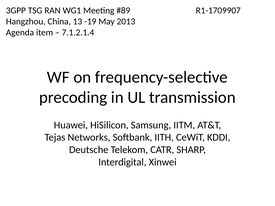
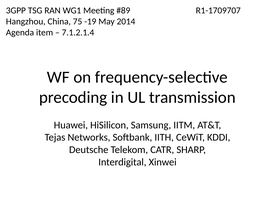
R1-1709907: R1-1709907 -> R1-1709707 (218, 11)
13: 13 -> 75 (78, 22)
2013: 2013 -> 2014 (126, 22)
